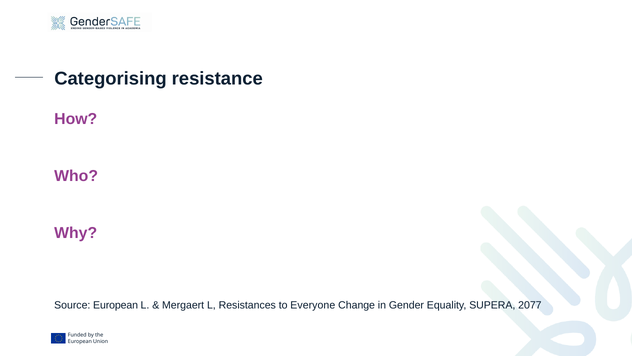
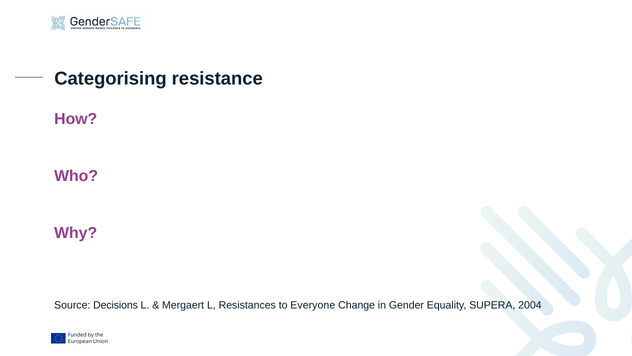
Source European: European -> Decisions (116, 305)
2077: 2077 -> 2004 (530, 305)
